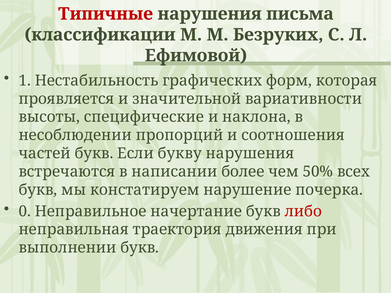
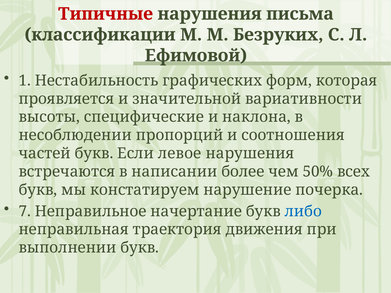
букву: букву -> левое (180, 154)
0: 0 -> 7 (25, 211)
либо colour: red -> blue (303, 211)
